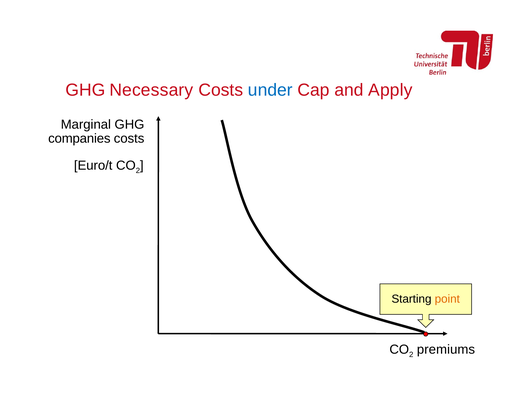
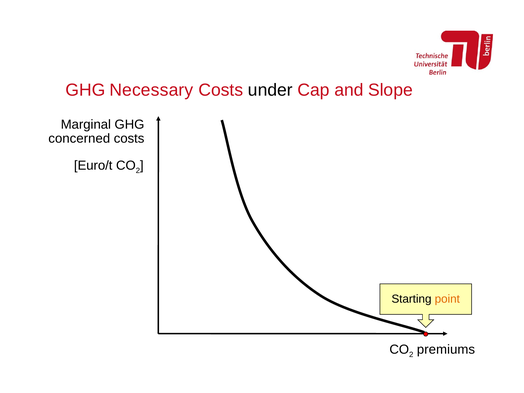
under colour: blue -> black (270, 90)
Apply: Apply -> Slope (390, 90)
companies: companies -> concerned (79, 139)
